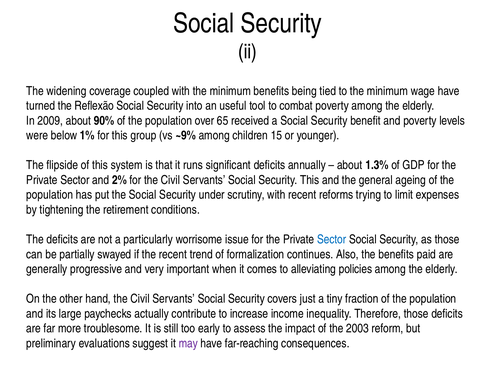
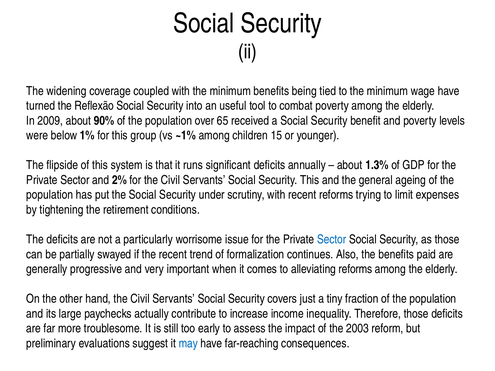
~9%: ~9% -> ~1% (186, 136)
alleviating policies: policies -> reforms (355, 269)
may colour: purple -> blue (188, 344)
